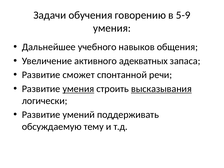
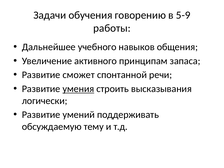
умения: умения -> работы (112, 28)
адекватных: адекватных -> принципам (143, 61)
высказывания underline: present -> none (161, 89)
